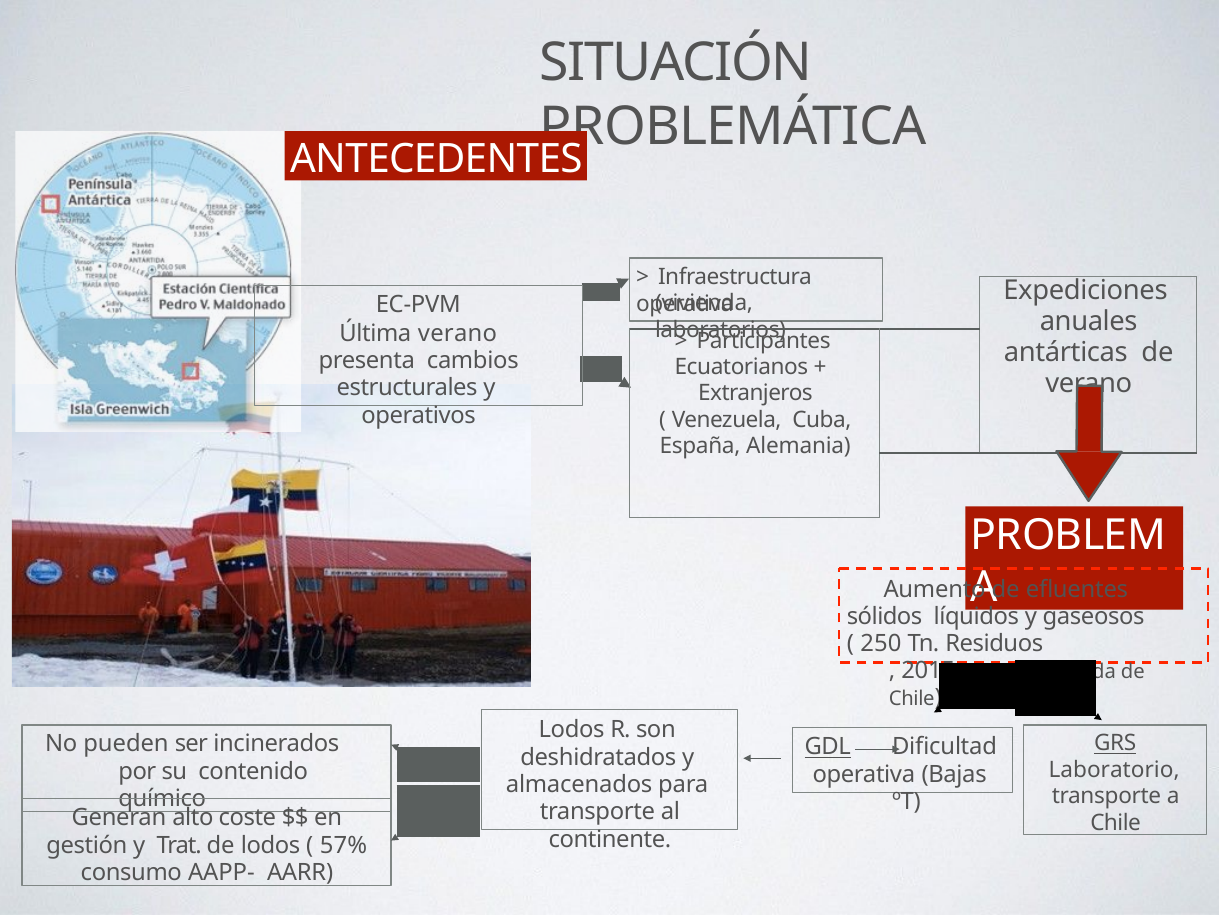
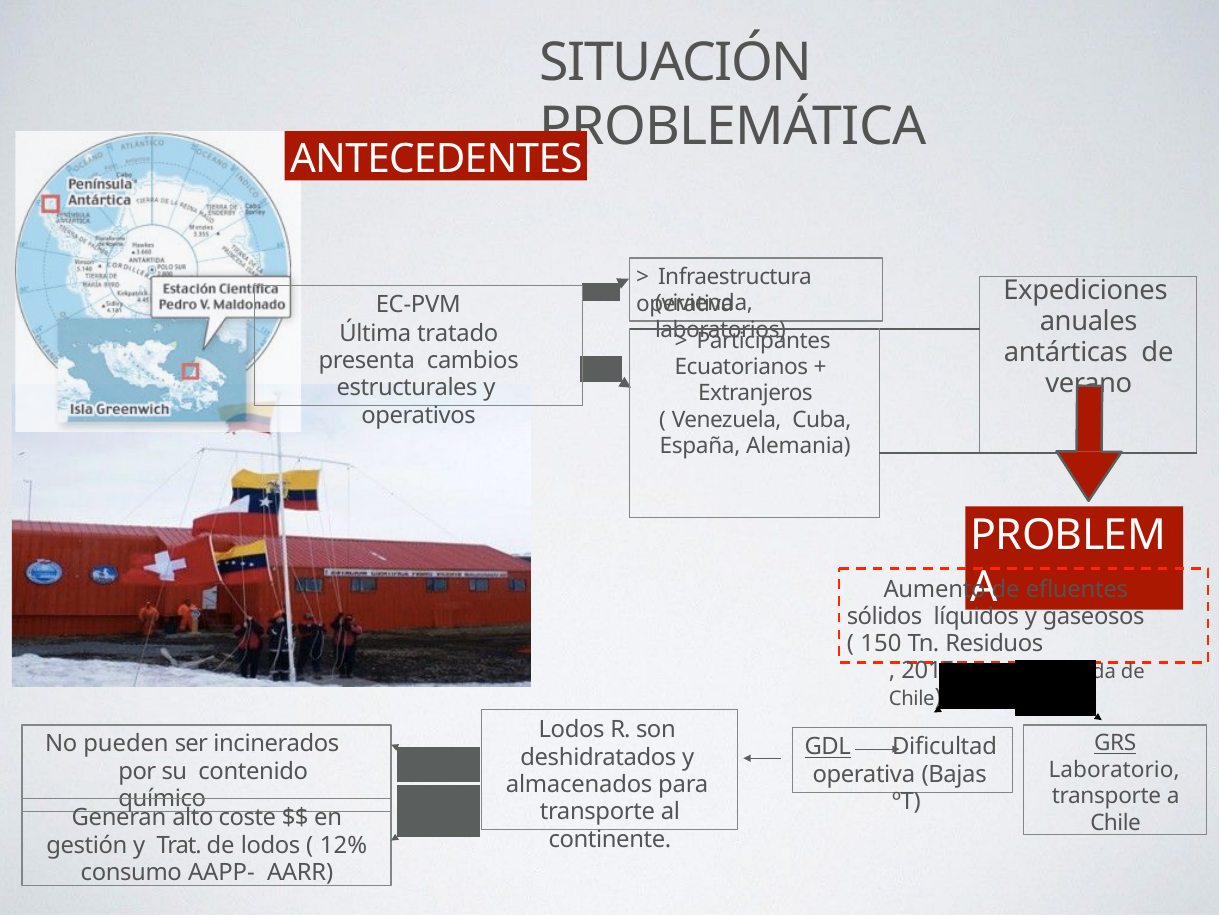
Última verano: verano -> tratado (458, 333)
250: 250 -> 150 (881, 643)
57%: 57% -> 12% (343, 845)
